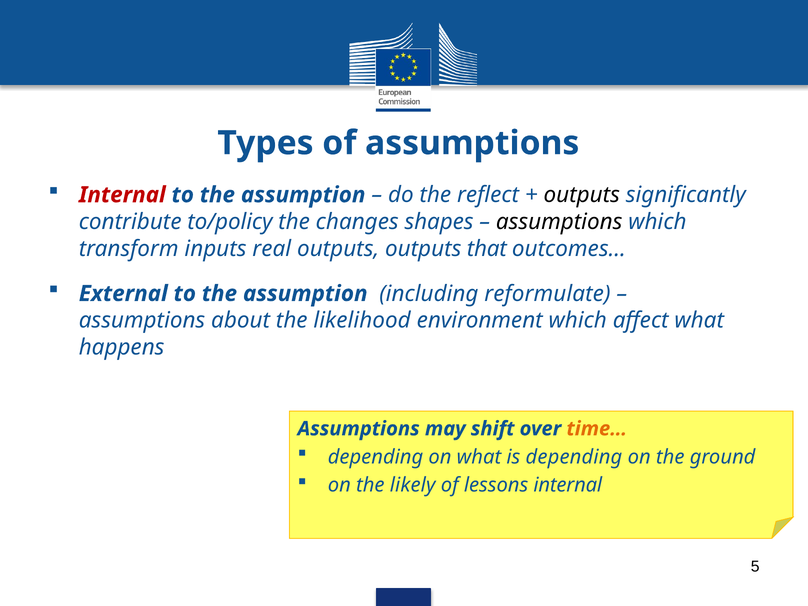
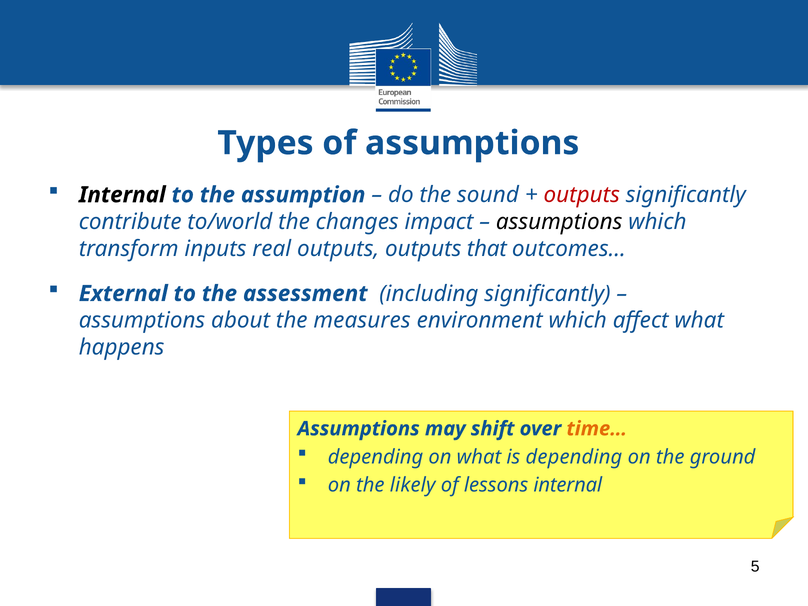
Internal colour: red -> black (122, 195)
reflect: reflect -> sound (488, 195)
outputs colour: black -> red (582, 195)
to/policy: to/policy -> to/world (230, 222)
shapes: shapes -> impact (439, 222)
External to the assumption: assumption -> assessment (305, 294)
including reformulate: reformulate -> significantly (547, 294)
likelihood: likelihood -> measures (362, 321)
